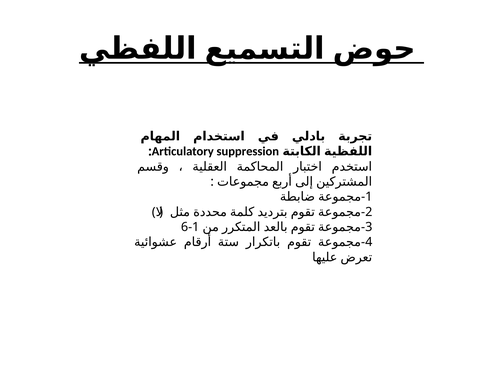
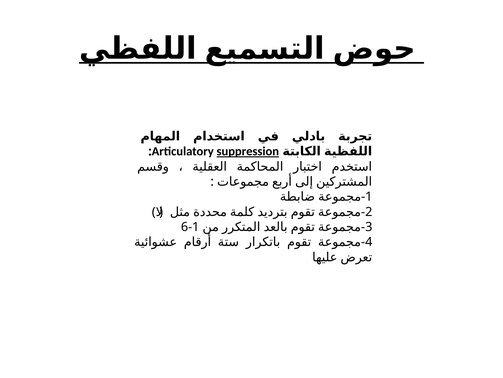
suppression underline: none -> present (248, 151)
